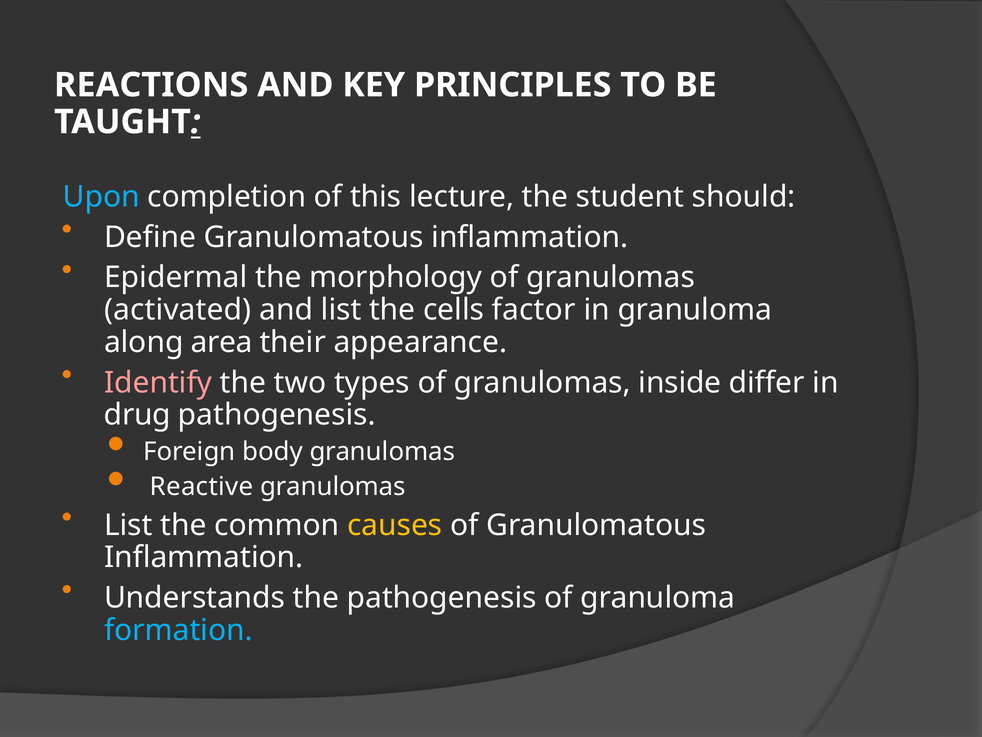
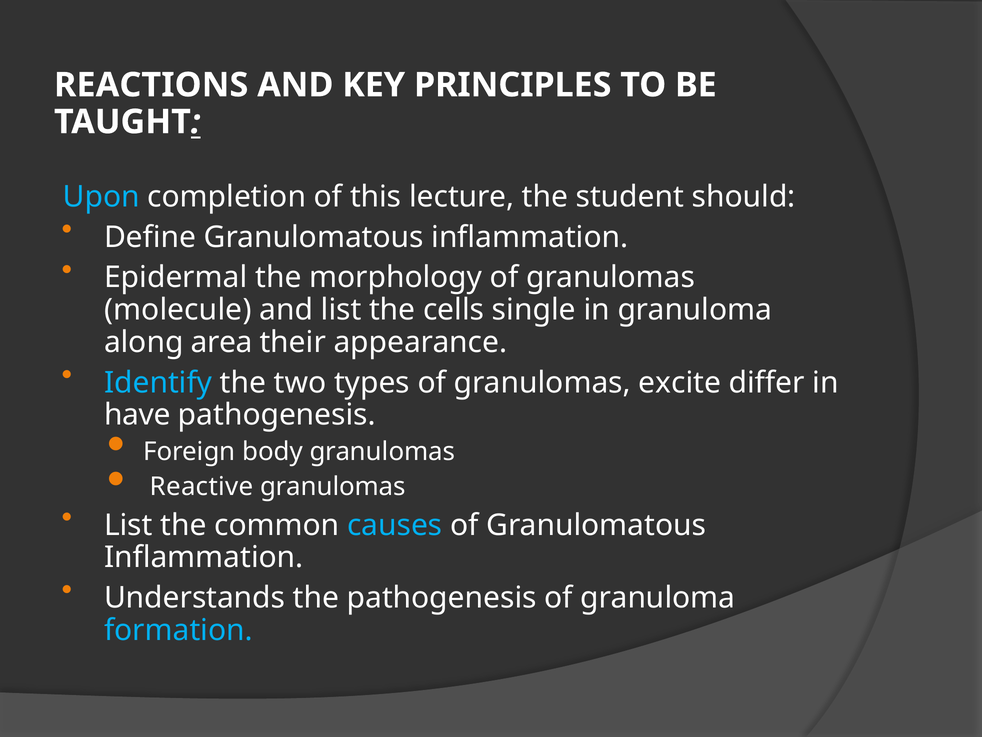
activated: activated -> molecule (178, 310)
factor: factor -> single (534, 310)
Identify colour: pink -> light blue (158, 382)
inside: inside -> excite (680, 382)
drug: drug -> have (137, 415)
causes colour: yellow -> light blue (395, 525)
